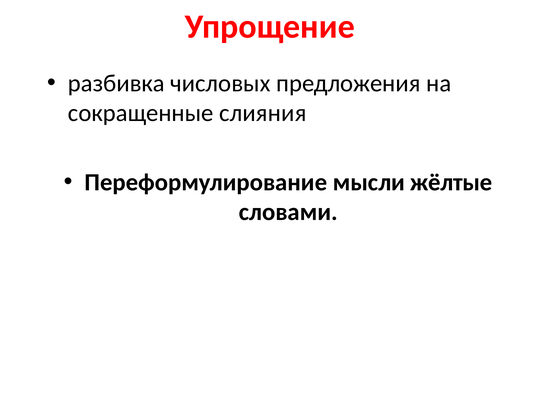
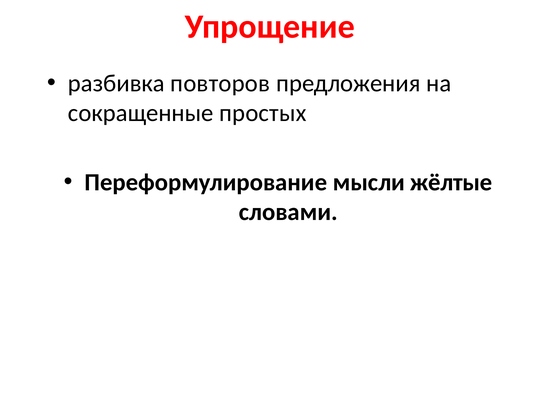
числовых: числовых -> повторов (220, 83)
слияния: слияния -> простых (263, 113)
